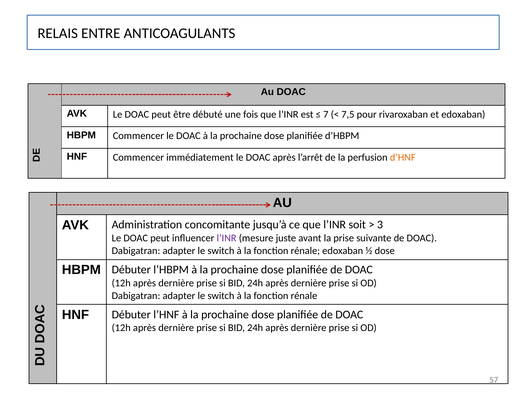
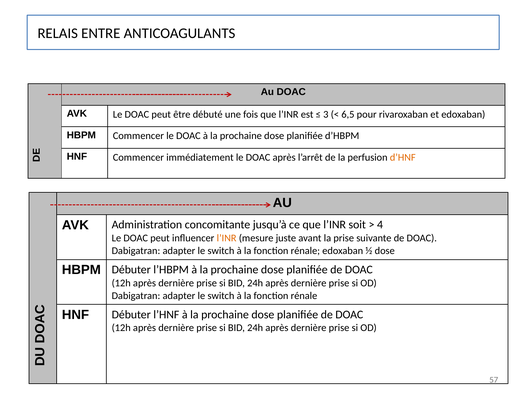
7: 7 -> 3 (326, 114)
7,5: 7,5 -> 6,5 (348, 114)
3: 3 -> 4 (380, 224)
l’INR colour: purple -> orange (227, 238)
